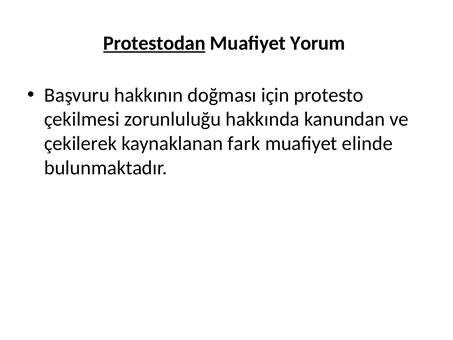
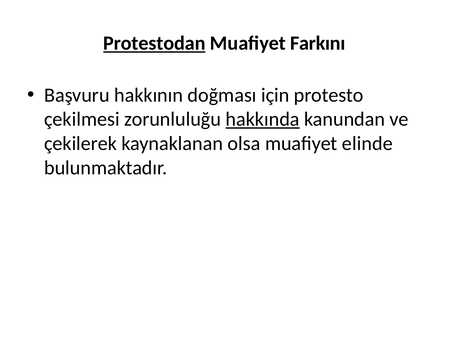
Yorum: Yorum -> Farkını (318, 43)
hakkında underline: none -> present (263, 119)
fark: fark -> olsa (244, 143)
